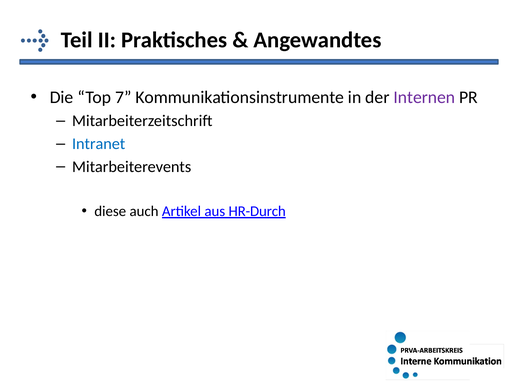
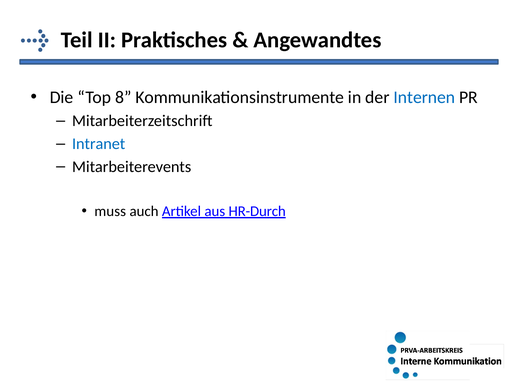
7: 7 -> 8 (123, 97)
Internen colour: purple -> blue (424, 97)
diese: diese -> muss (110, 211)
